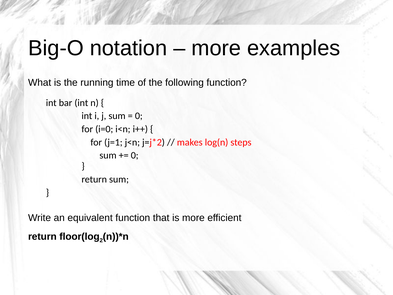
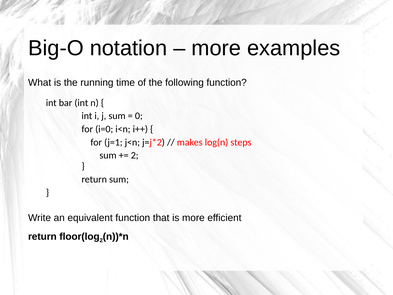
0: 0 -> 2 (135, 155)
